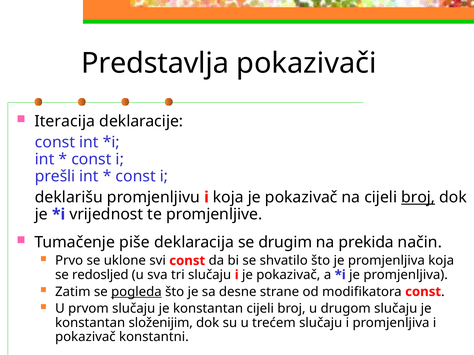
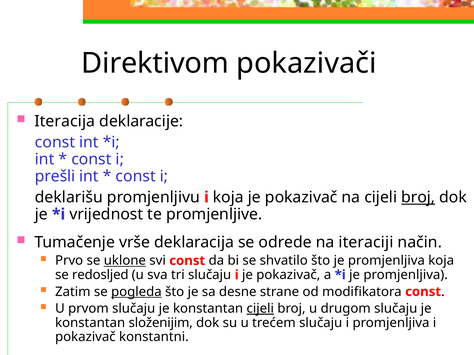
Predstavlja: Predstavlja -> Direktivom (155, 63)
piše: piše -> vrše (135, 243)
drugim: drugim -> odrede (285, 243)
prekida: prekida -> iteraciji (366, 243)
uklone underline: none -> present (125, 261)
cijeli underline: none -> present (260, 309)
